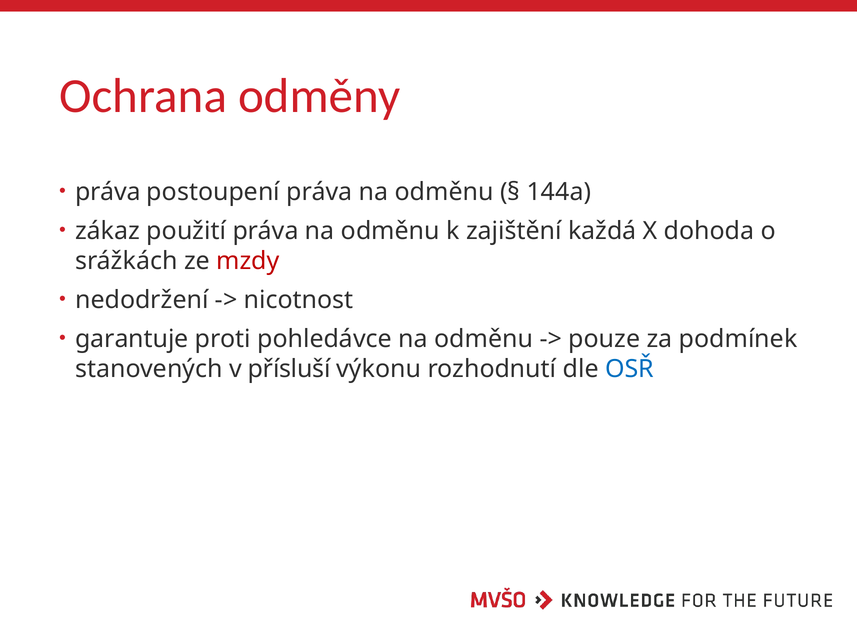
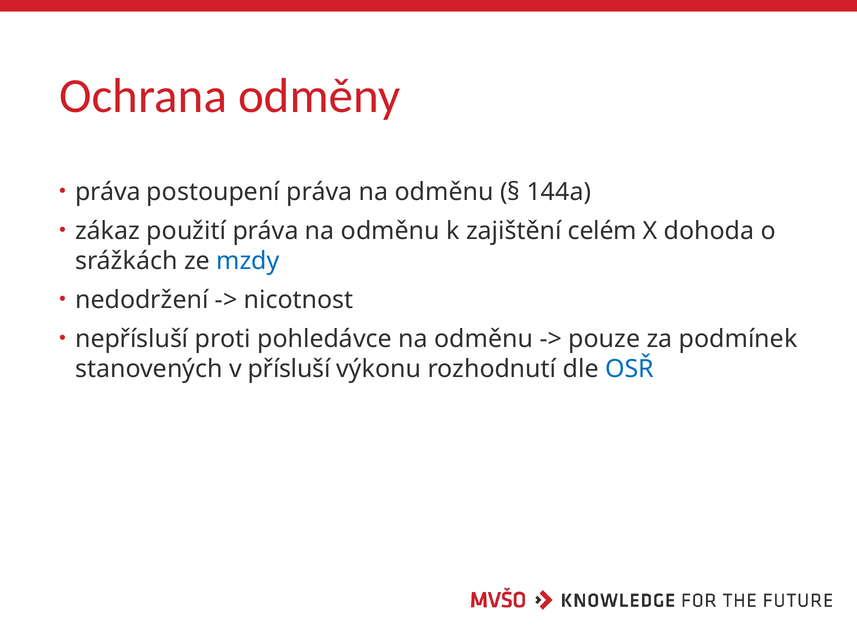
každá: každá -> celém (602, 231)
mzdy colour: red -> blue (248, 261)
garantuje: garantuje -> nepřísluší (132, 339)
